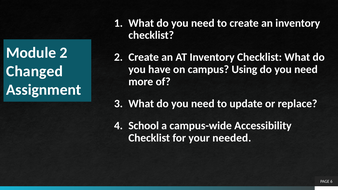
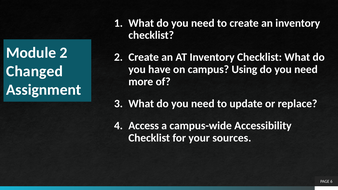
School: School -> Access (144, 126)
needed: needed -> sources (232, 138)
